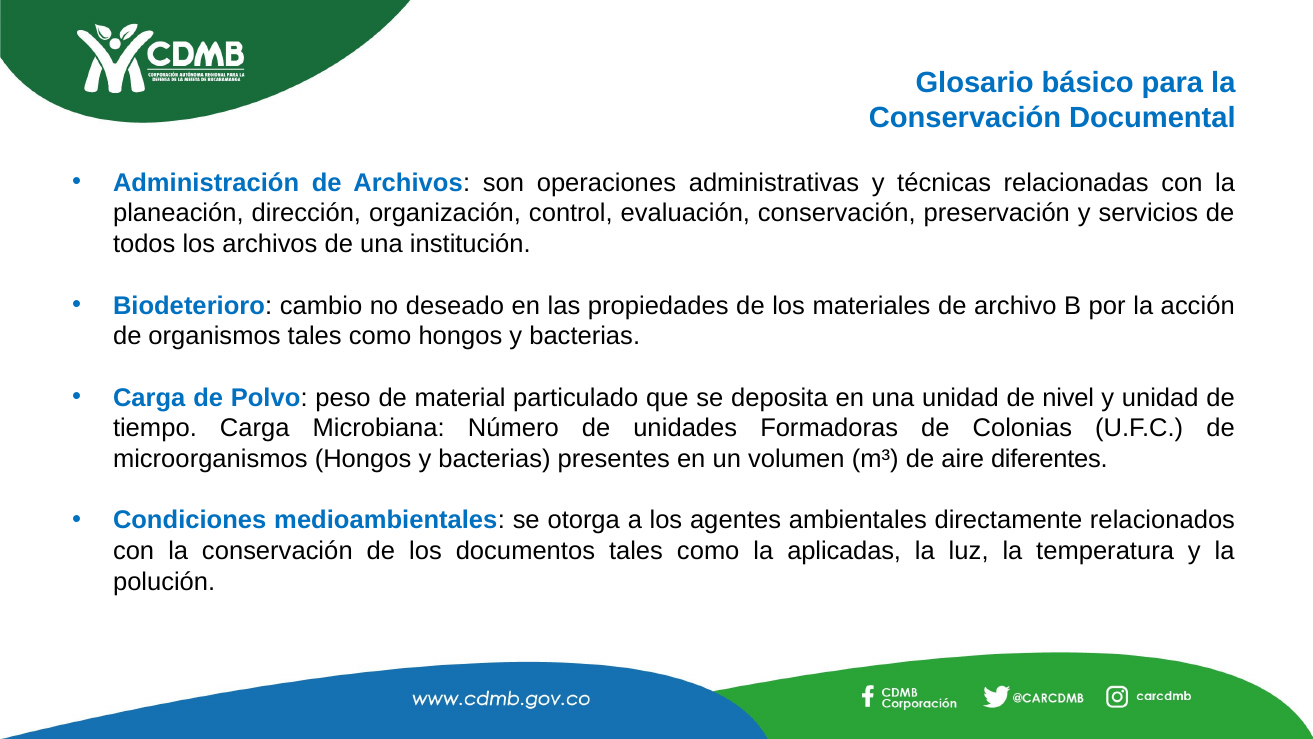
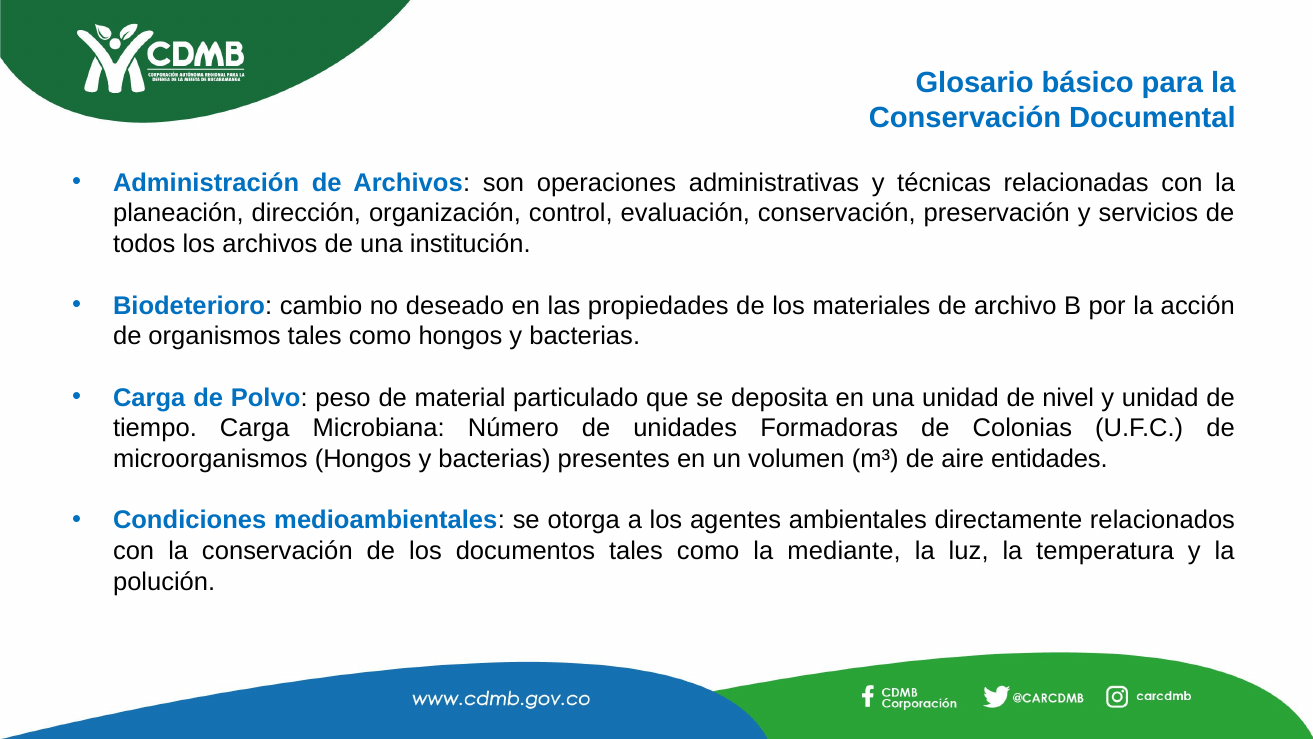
diferentes: diferentes -> entidades (1049, 459)
aplicadas: aplicadas -> mediante (844, 551)
